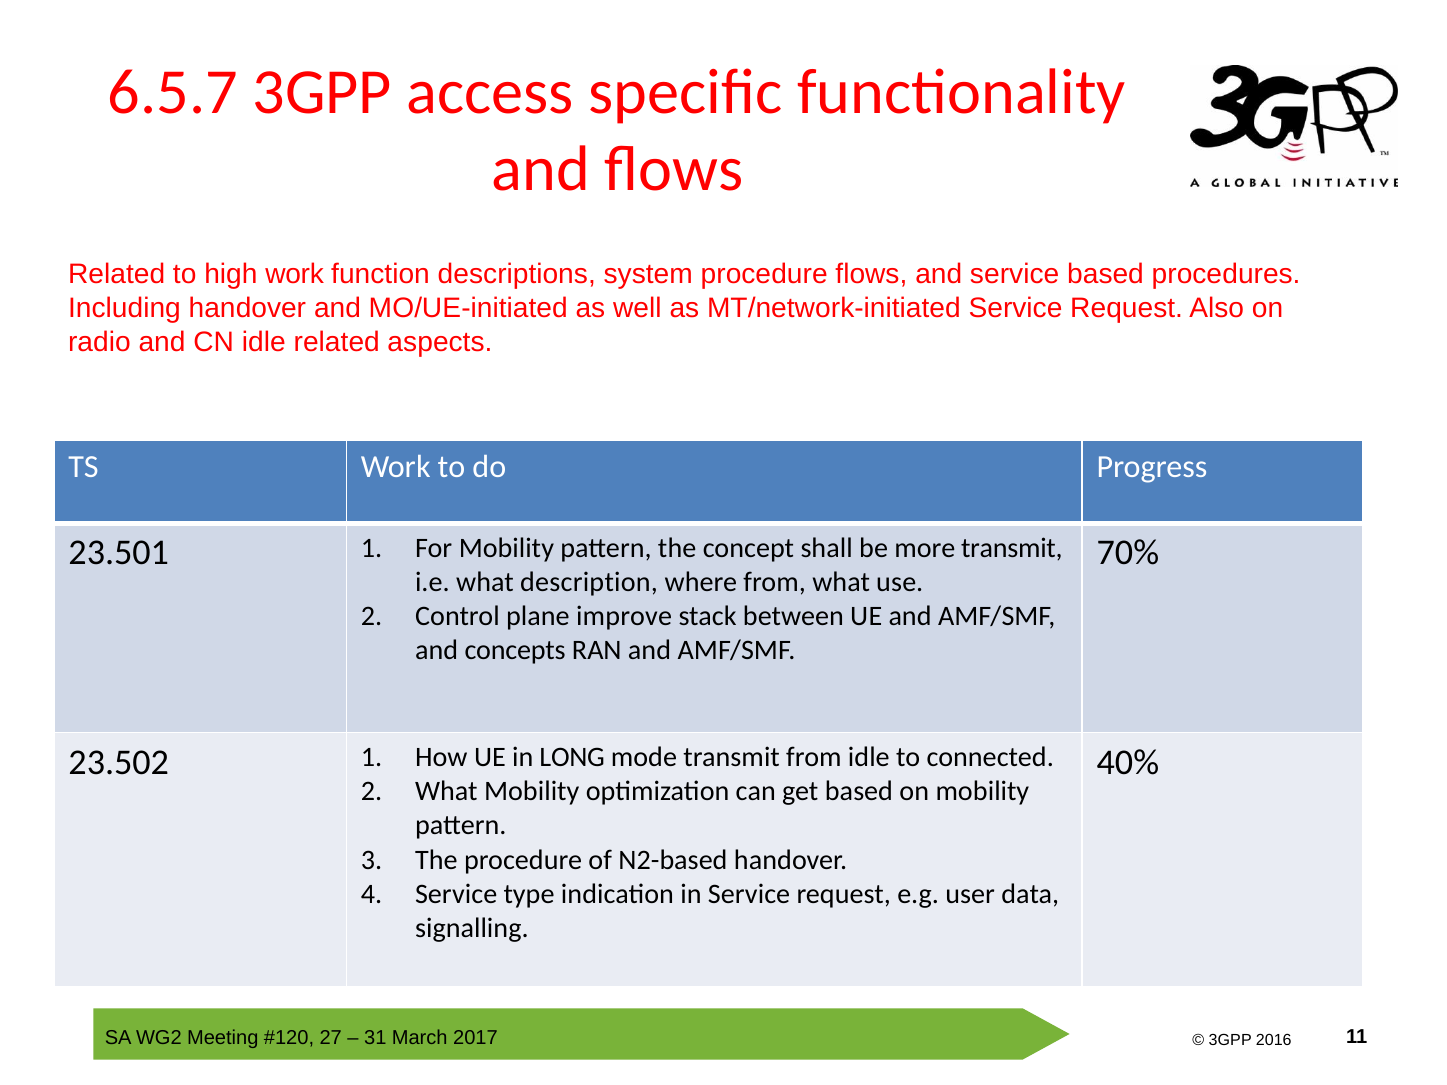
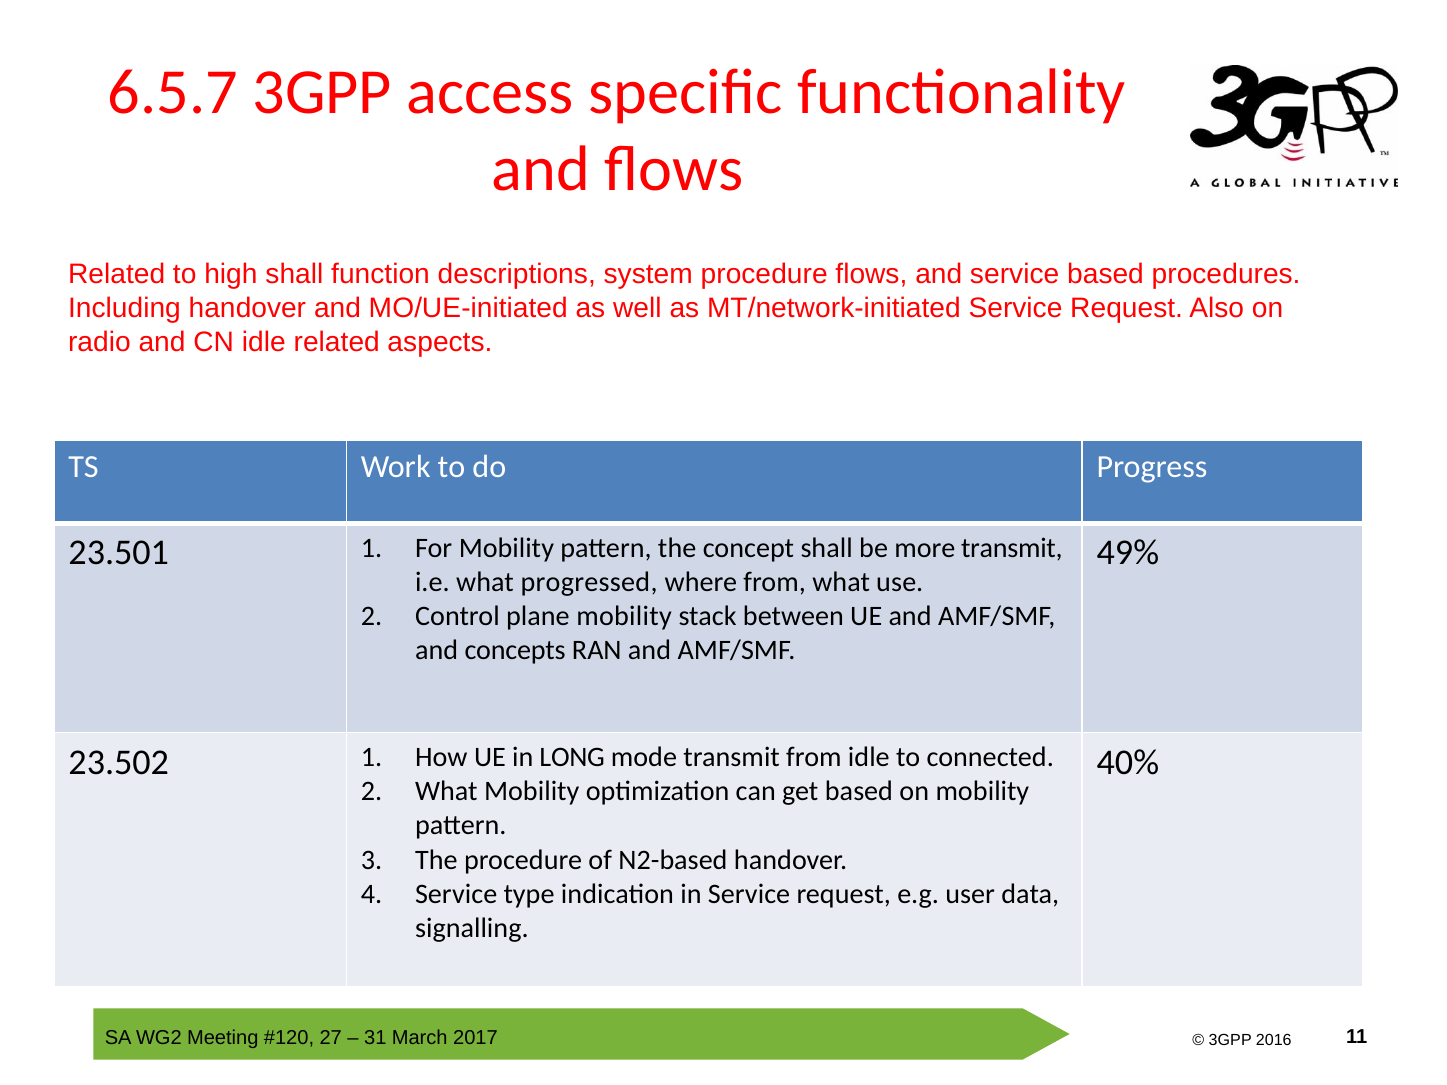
high work: work -> shall (294, 275)
70%: 70% -> 49% (1128, 553)
description: description -> progressed (589, 582)
plane improve: improve -> mobility (624, 617)
